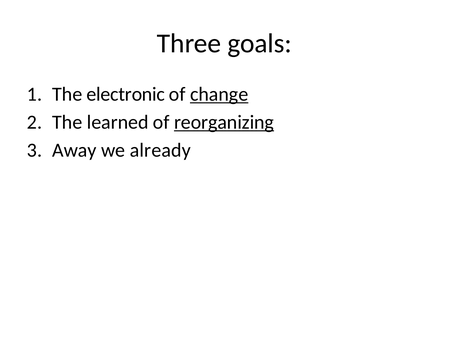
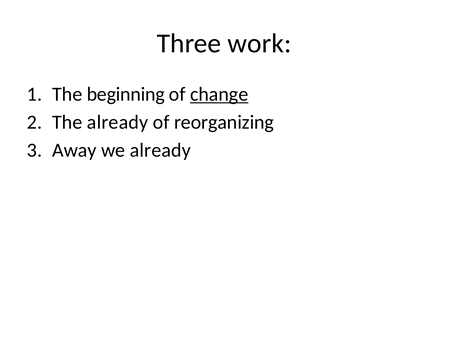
goals: goals -> work (259, 43)
electronic: electronic -> beginning (126, 94)
The learned: learned -> already (118, 122)
reorganizing underline: present -> none (224, 122)
